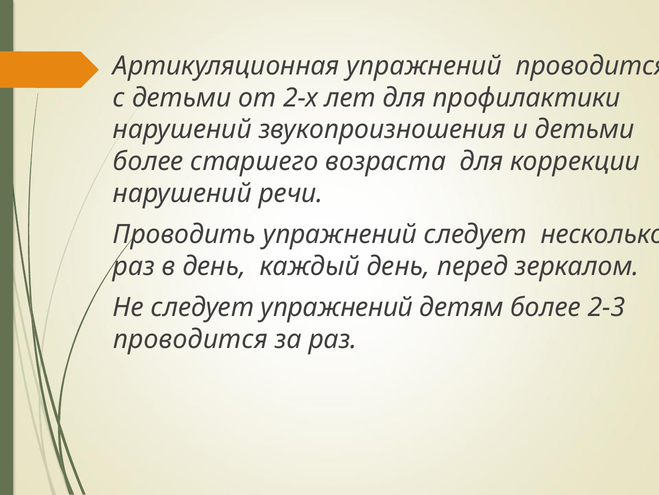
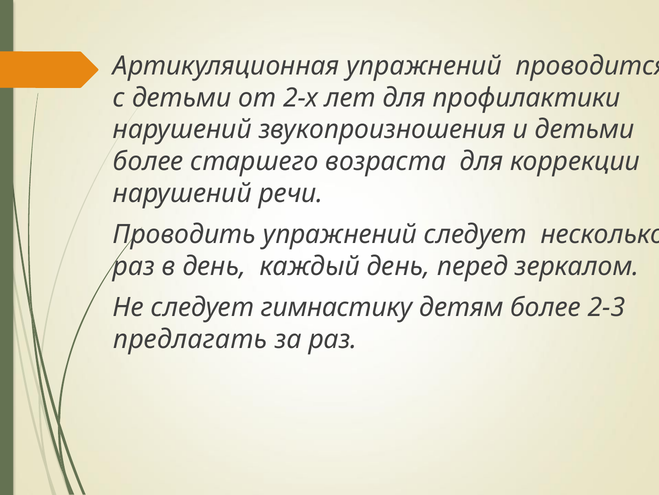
следует упражнений: упражнений -> гимнастику (337, 307)
проводится: проводится -> предлагать (190, 339)
